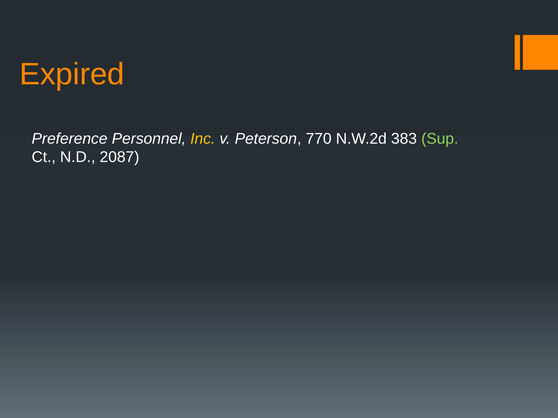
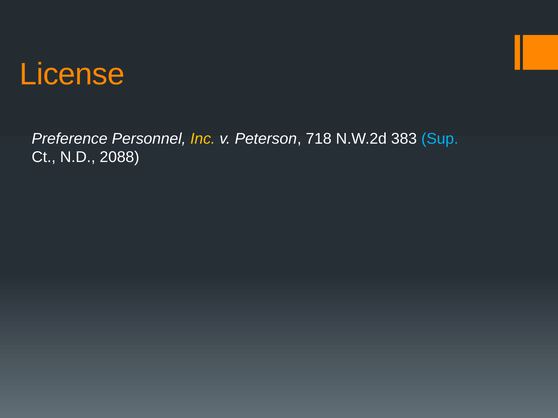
Expired: Expired -> License (72, 74)
770: 770 -> 718 (319, 139)
Sup colour: light green -> light blue (440, 139)
2087: 2087 -> 2088 (120, 157)
